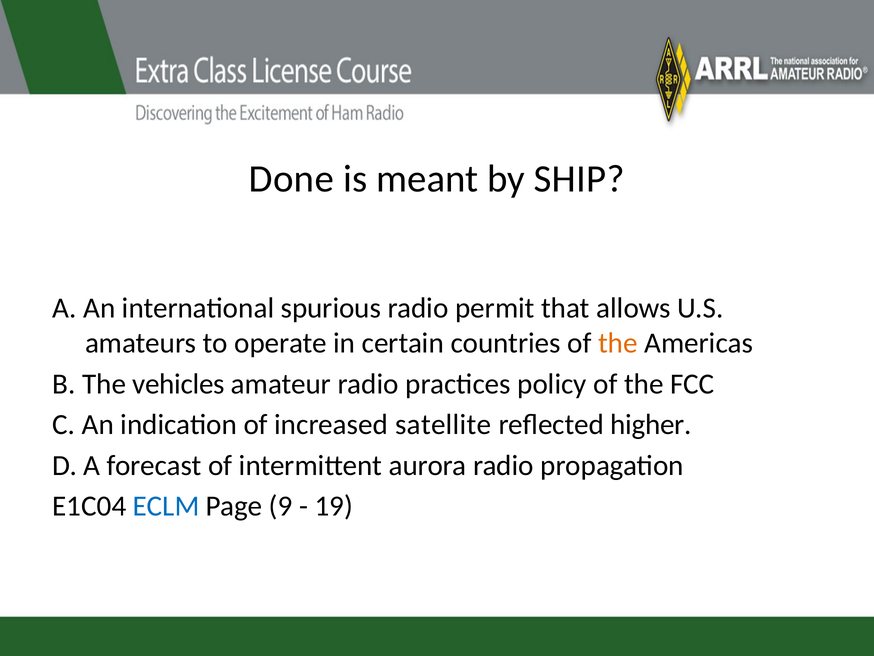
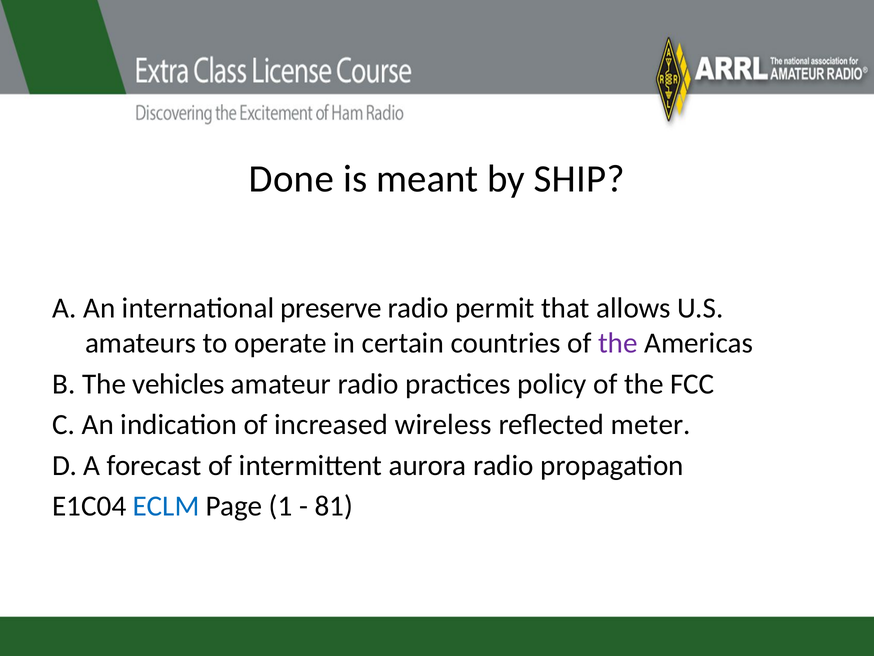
spurious: spurious -> preserve (331, 308)
the colour: orange -> purple (618, 343)
satellite: satellite -> wireless (443, 424)
higher: higher -> meter (651, 424)
9: 9 -> 1 (281, 506)
19: 19 -> 81 (334, 506)
